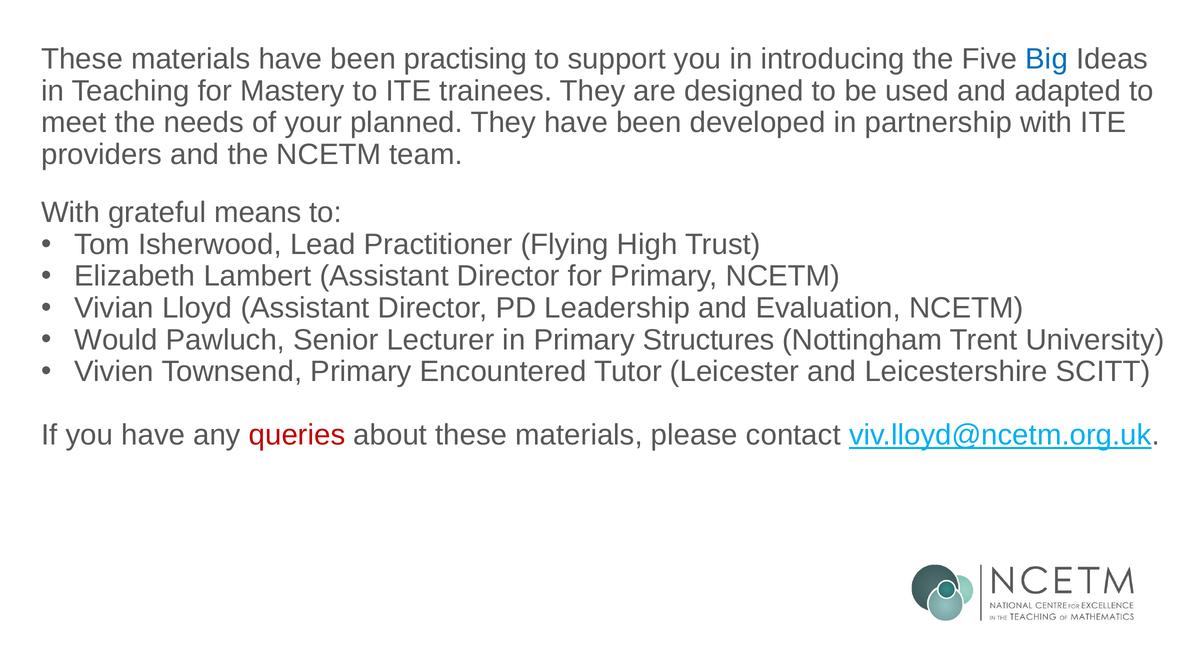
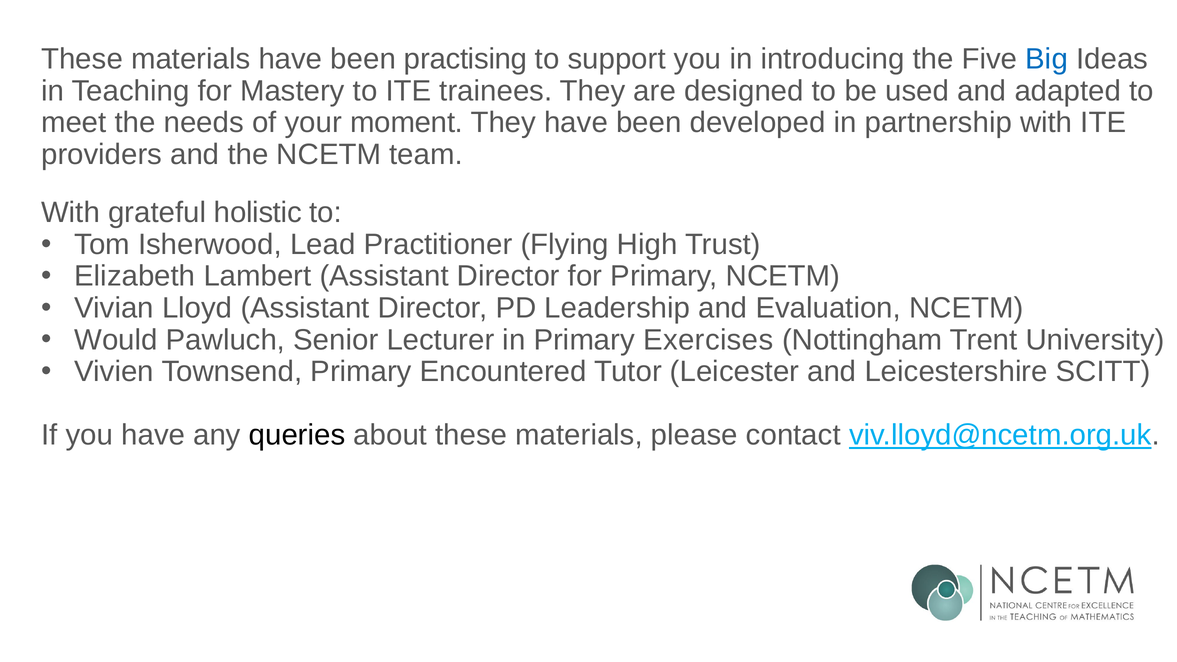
planned: planned -> moment (407, 123)
means: means -> holistic (258, 213)
Structures: Structures -> Exercises (708, 340)
queries colour: red -> black (297, 435)
